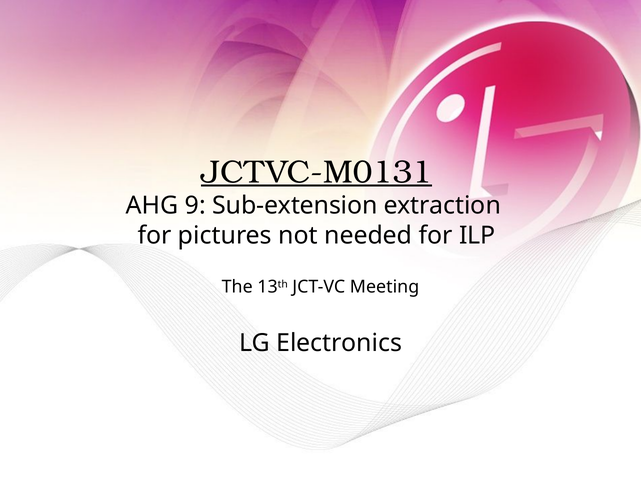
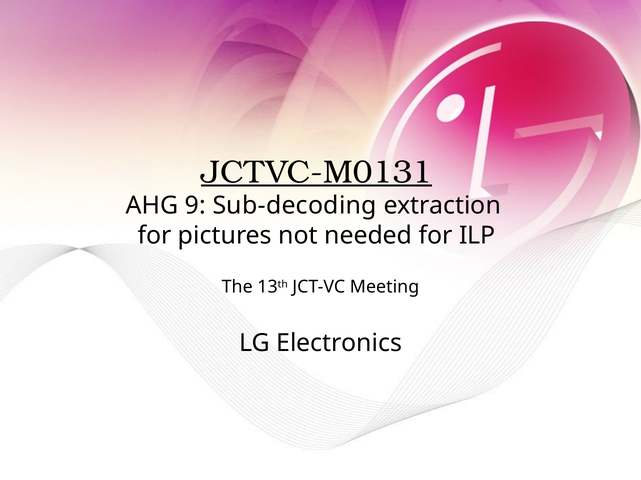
Sub-extension: Sub-extension -> Sub-decoding (295, 206)
